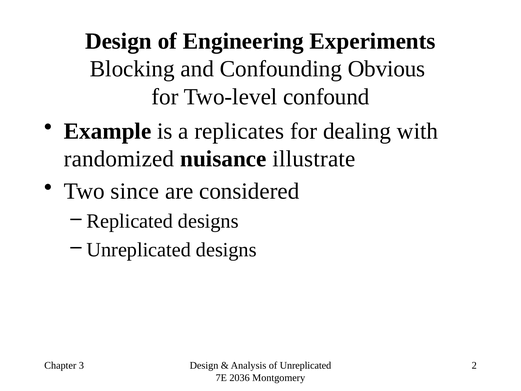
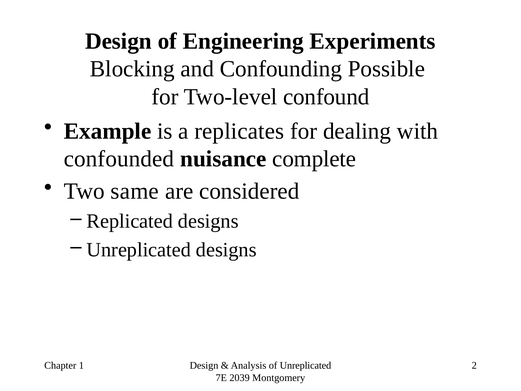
Obvious: Obvious -> Possible (386, 69)
randomized: randomized -> confounded (119, 159)
illustrate: illustrate -> complete (314, 159)
since: since -> same (135, 191)
3: 3 -> 1 (81, 365)
2036: 2036 -> 2039 (240, 378)
